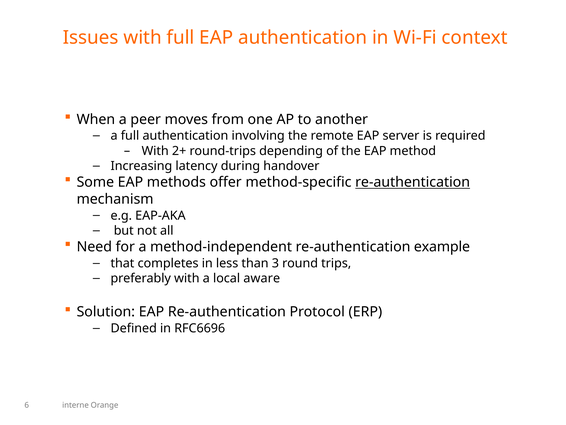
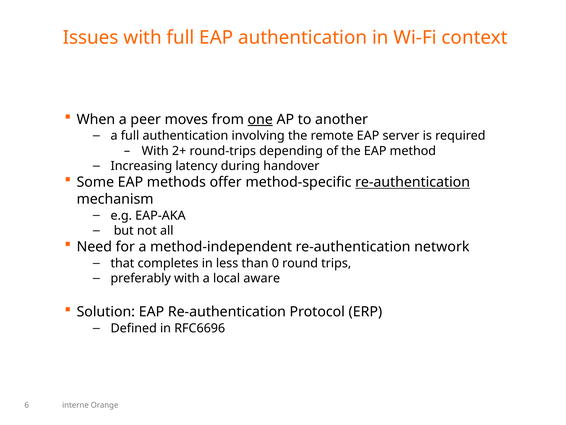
one underline: none -> present (260, 119)
example: example -> network (442, 247)
3: 3 -> 0 (275, 263)
